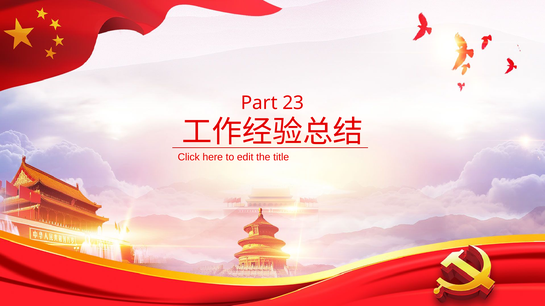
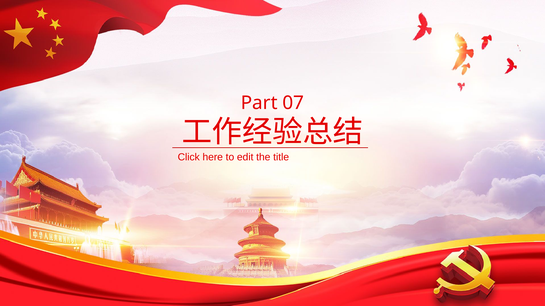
23: 23 -> 07 (293, 103)
